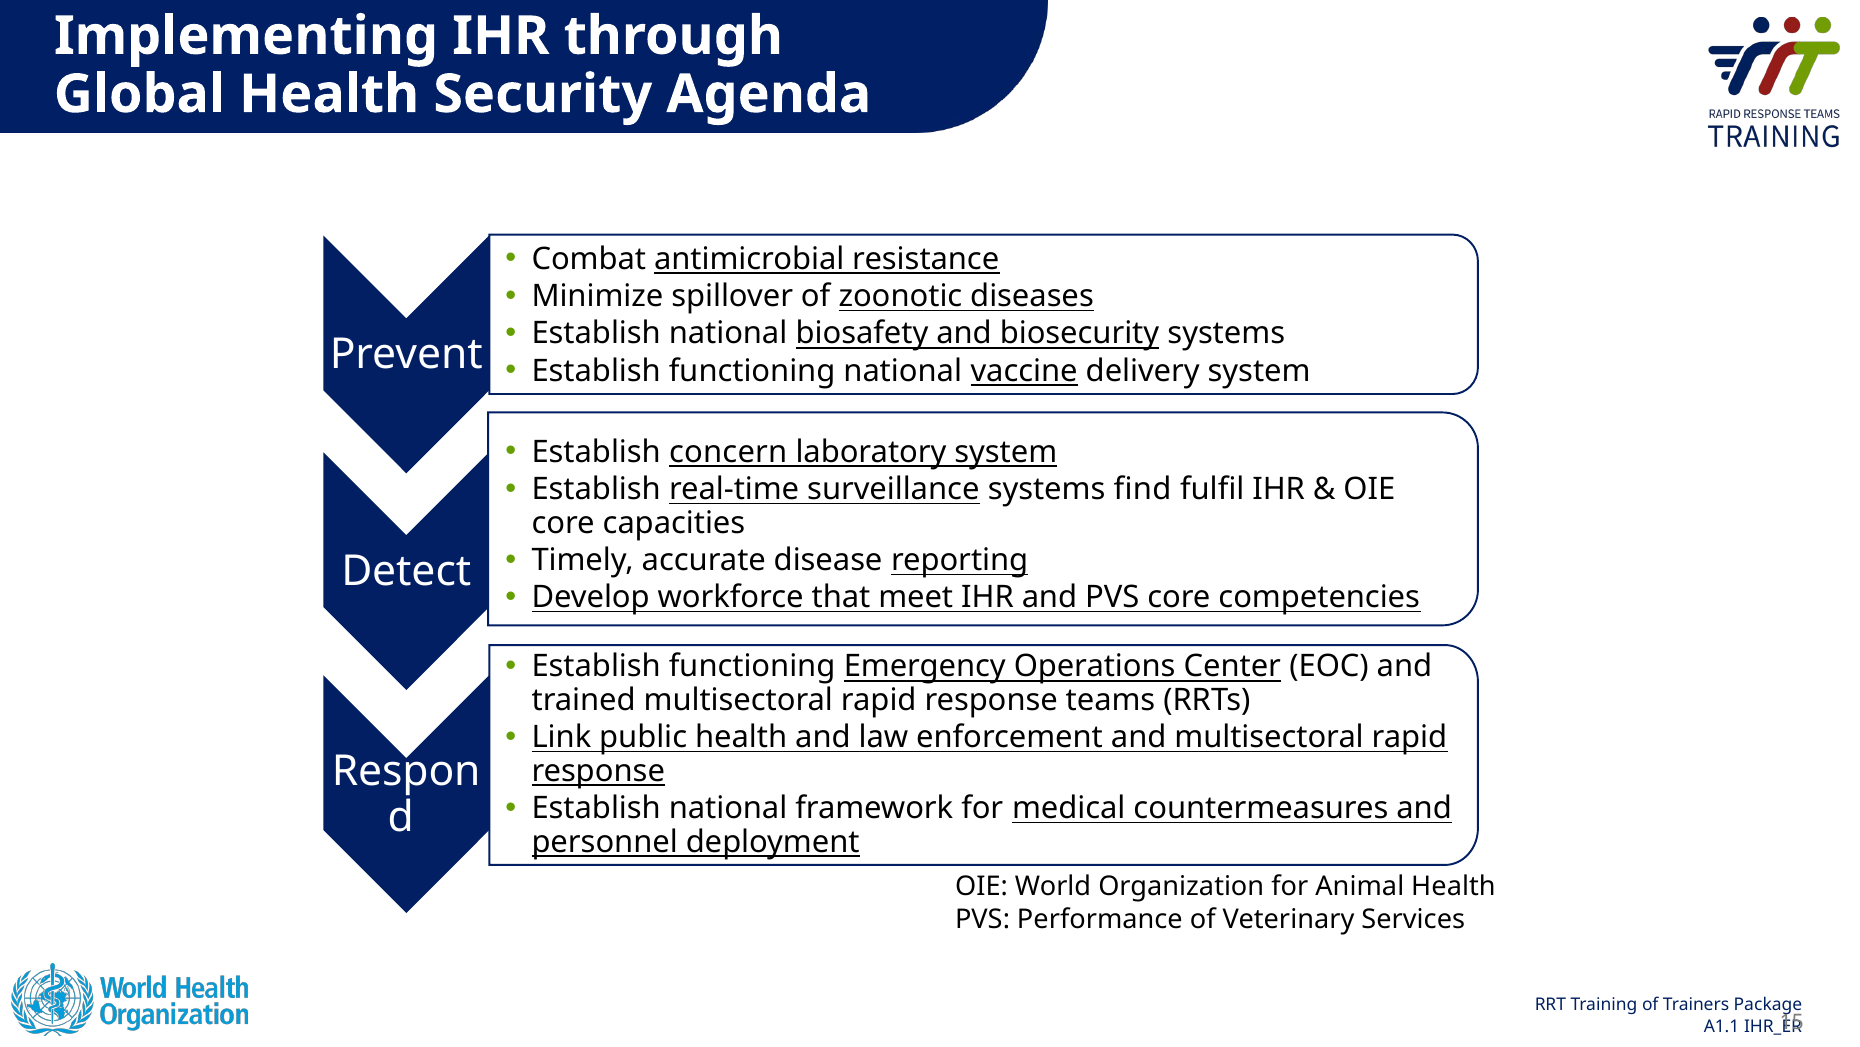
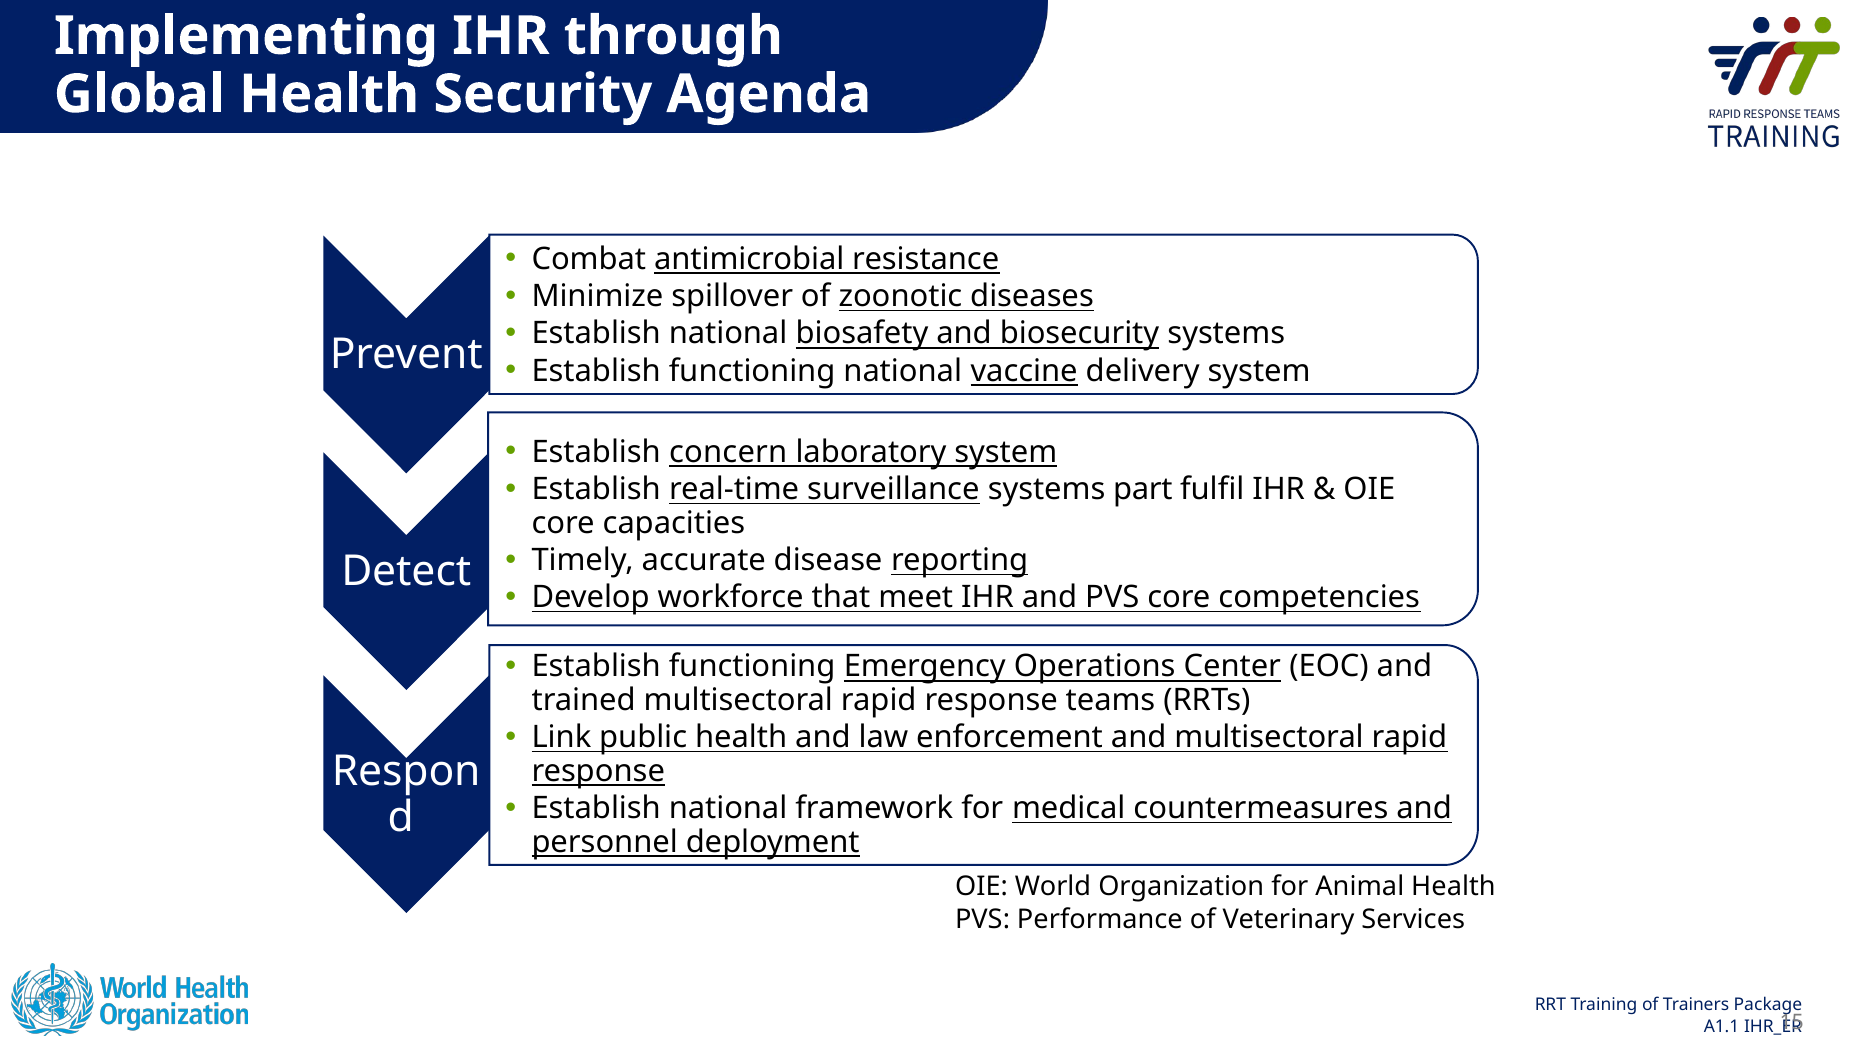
find: find -> part (1143, 489)
